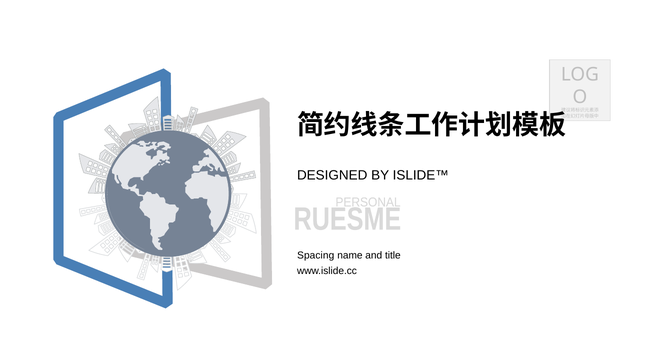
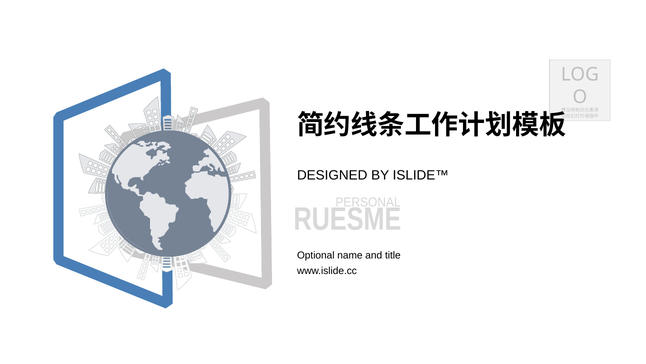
Spacing: Spacing -> Optional (316, 255)
